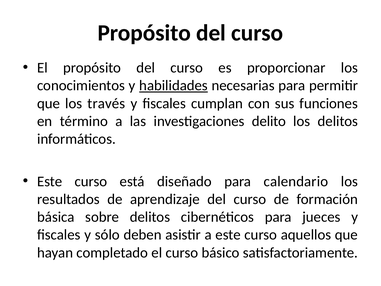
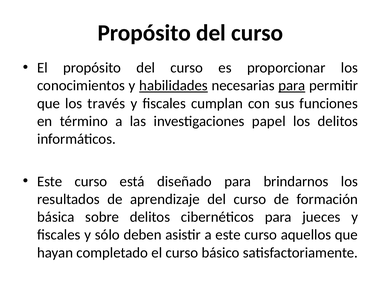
para underline: none -> present (292, 85)
delito: delito -> papel (269, 121)
calendario: calendario -> brindarnos (296, 181)
